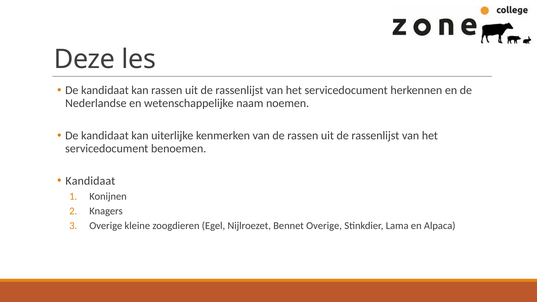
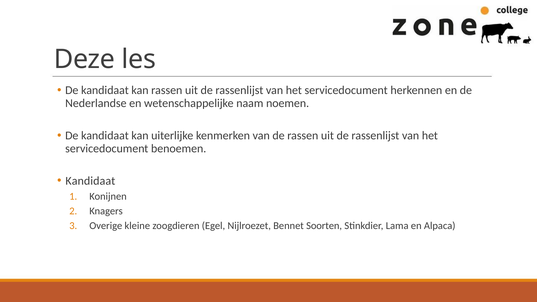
Bennet Overige: Overige -> Soorten (324, 226)
